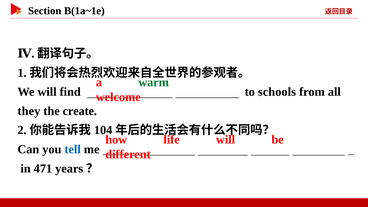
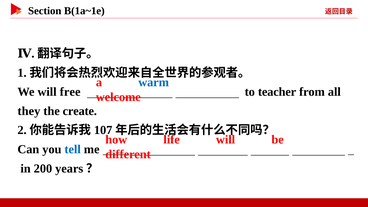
warm colour: green -> blue (154, 82)
find: find -> free (70, 92)
schools: schools -> teacher (277, 92)
104: 104 -> 107 (103, 130)
471: 471 -> 200 (43, 168)
